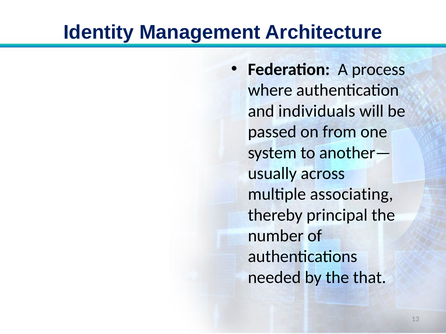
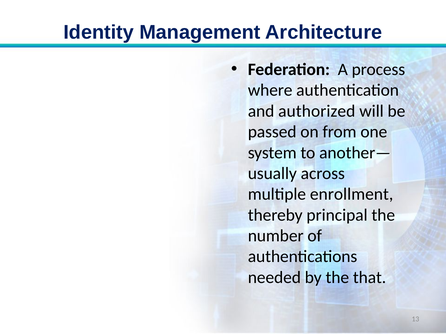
individuals: individuals -> authorized (317, 111)
associating: associating -> enrollment (352, 195)
